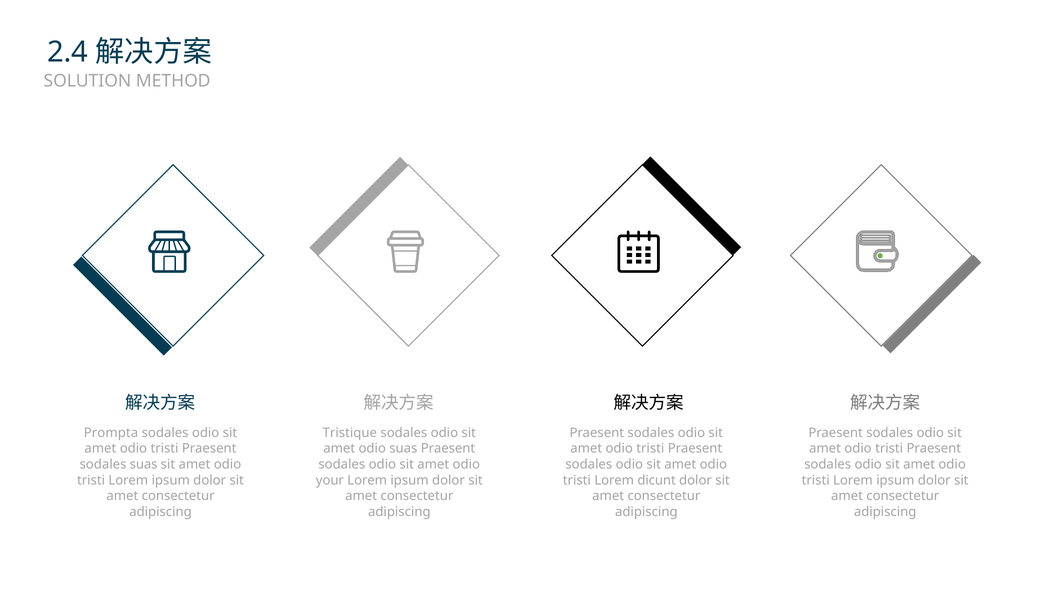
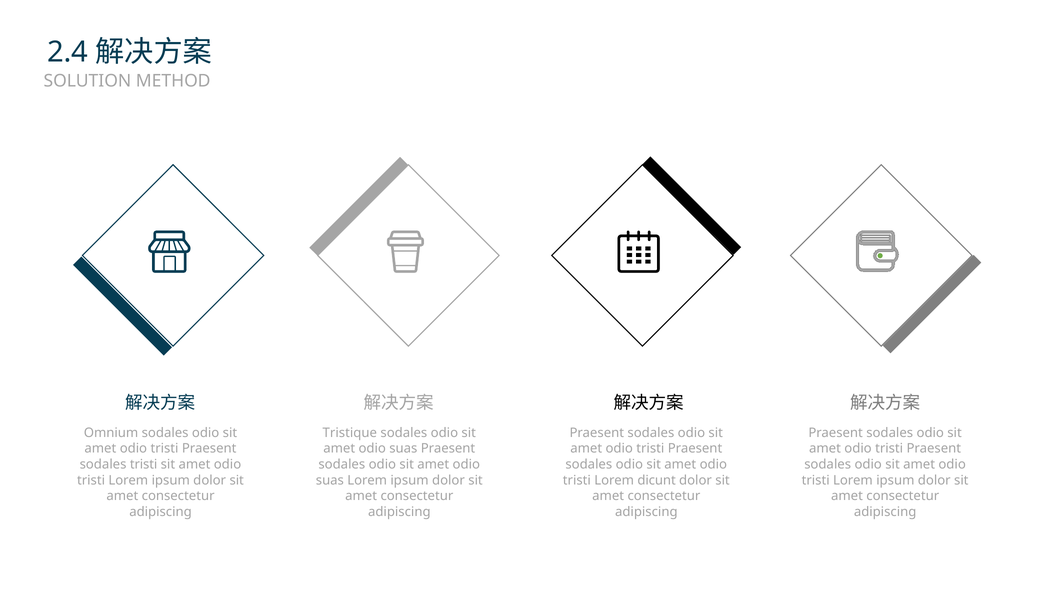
Prompta: Prompta -> Omnium (111, 433)
sodales suas: suas -> tristi (144, 464)
your: your -> suas (330, 480)
